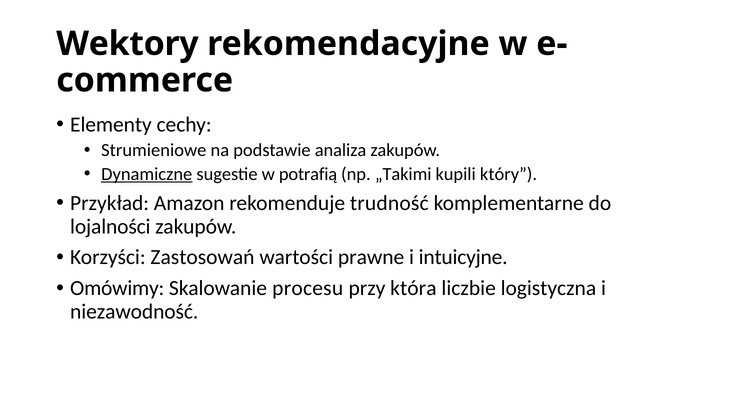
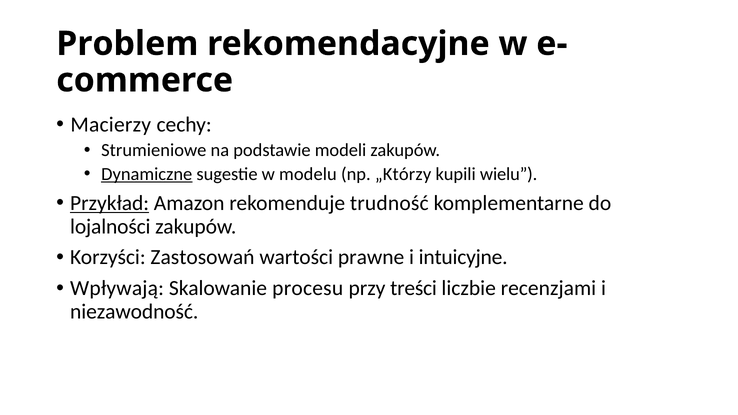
Wektory: Wektory -> Problem (127, 44)
Elementy: Elementy -> Macierzy (111, 125)
analiza: analiza -> modeli (341, 150)
potrafią: potrafią -> modelu (308, 174)
„Takimi: „Takimi -> „Którzy (403, 174)
który: który -> wielu (509, 174)
Przykład underline: none -> present (110, 203)
Omówimy: Omówimy -> Wpływają (117, 288)
która: która -> treści (414, 288)
logistyczna: logistyczna -> recenzjami (548, 288)
